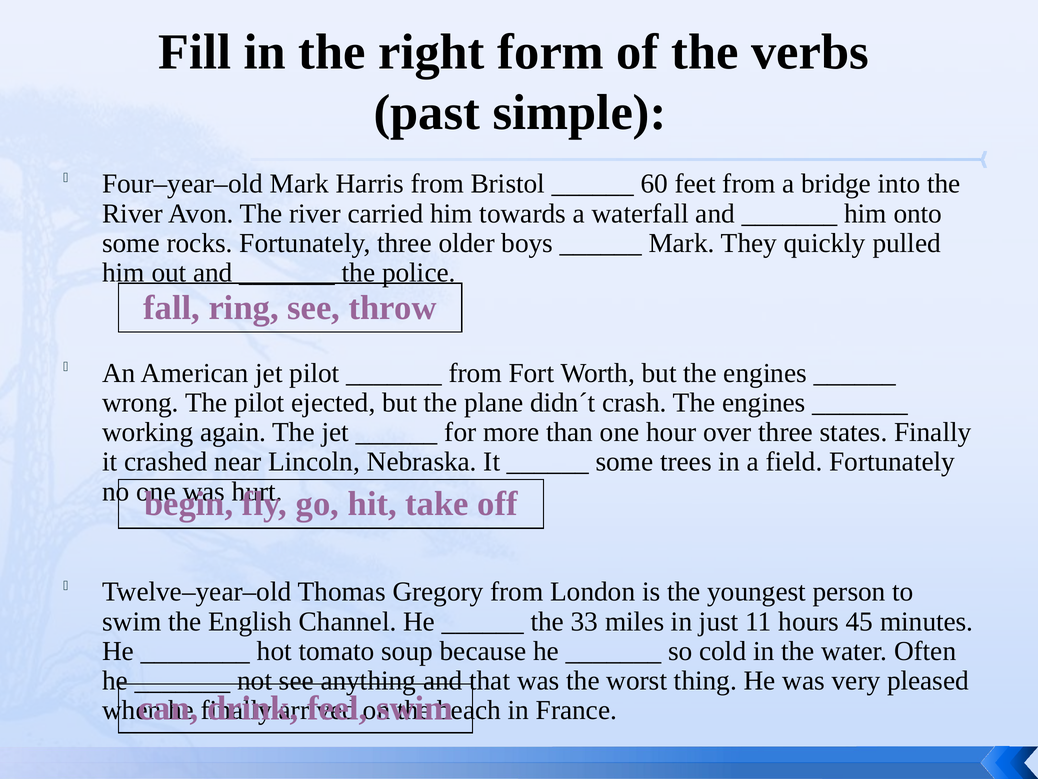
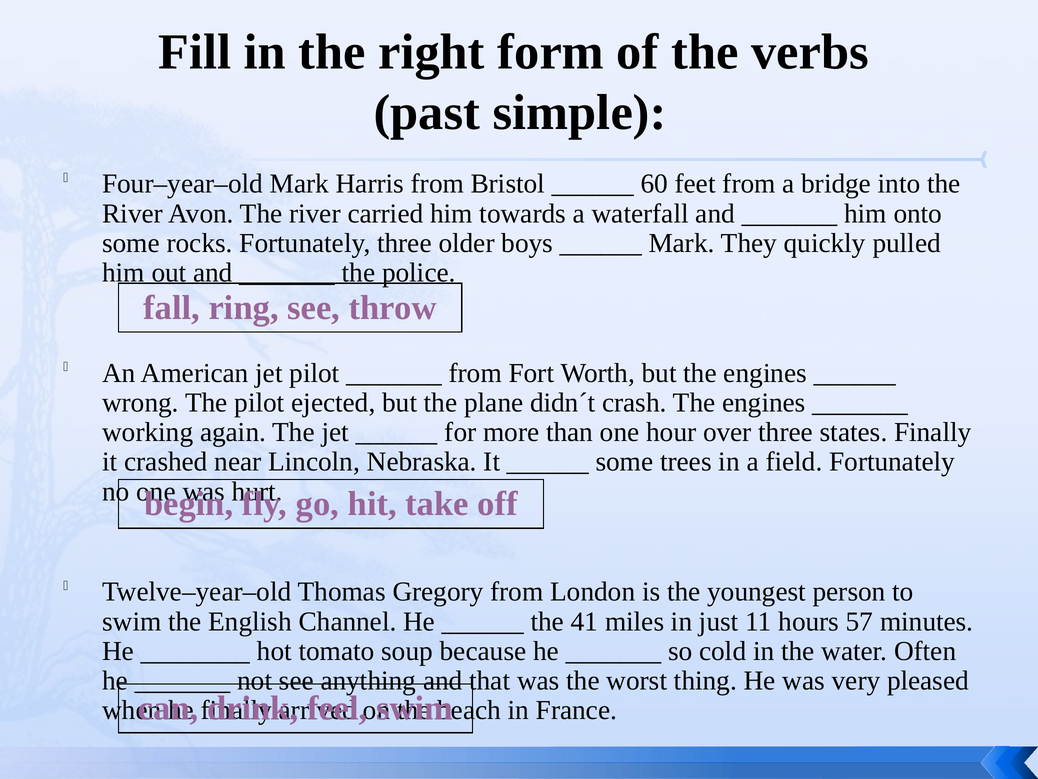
33: 33 -> 41 (584, 621)
45: 45 -> 57 (859, 621)
